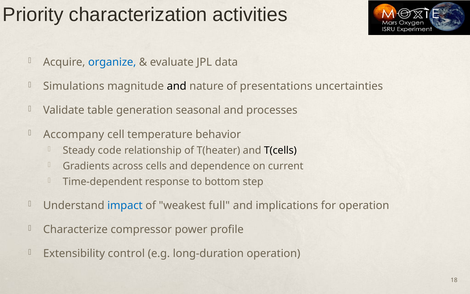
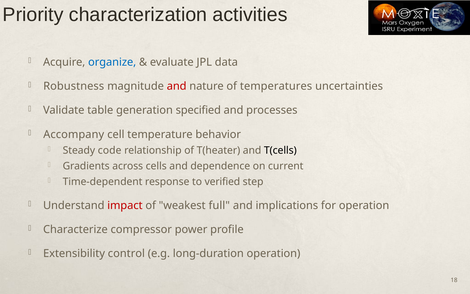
Simulations: Simulations -> Robustness (74, 86)
and colour: black -> red (177, 86)
presentations: presentations -> temperatures (276, 86)
seasonal: seasonal -> specified (198, 110)
bottom: bottom -> verified (222, 182)
impact colour: blue -> red (125, 205)
